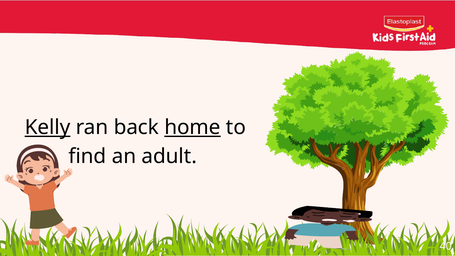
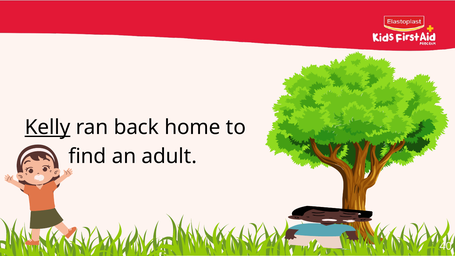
home underline: present -> none (192, 127)
